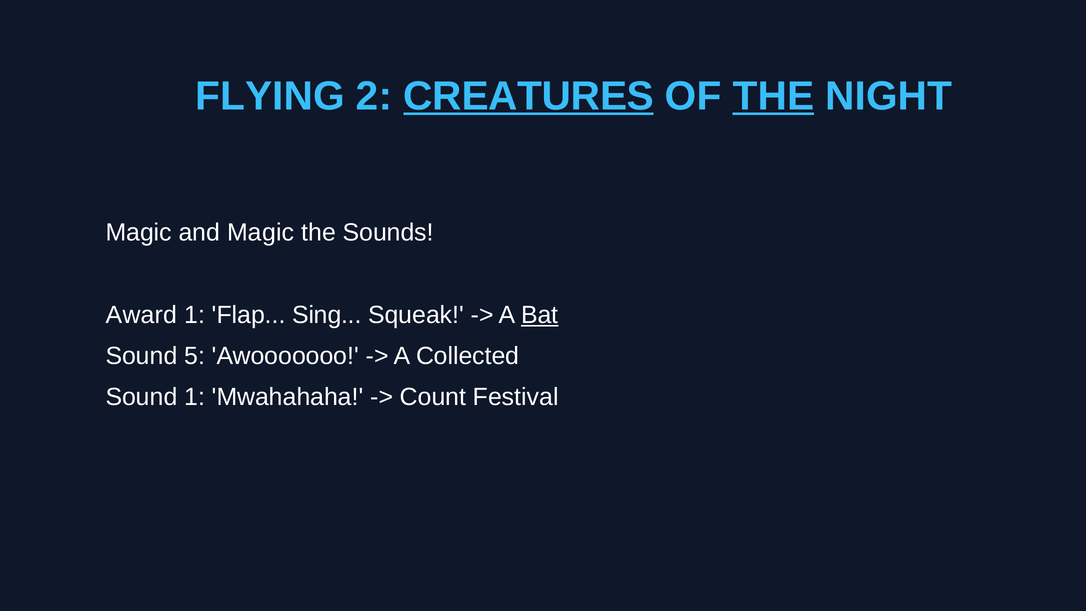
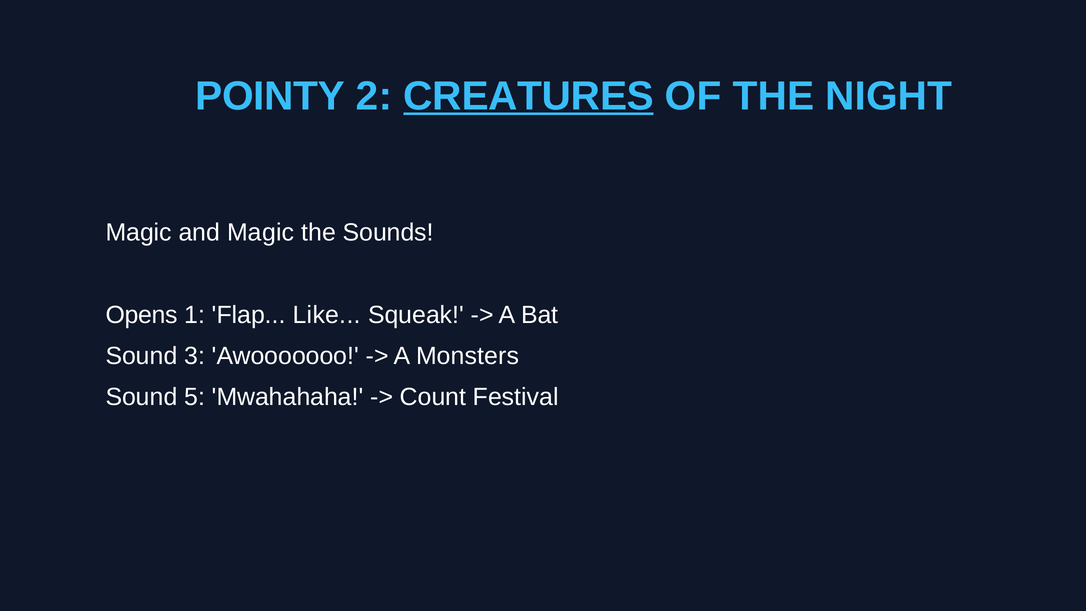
FLYING: FLYING -> POINTY (270, 96)
THE underline: present -> none (773, 96)
Award: Award -> Opens (142, 315)
Sing: Sing -> Like (327, 315)
Bat underline: present -> none (540, 315)
5: 5 -> 3 (195, 356)
Collected: Collected -> Monsters (468, 356)
Sound 1: 1 -> 5 (195, 397)
